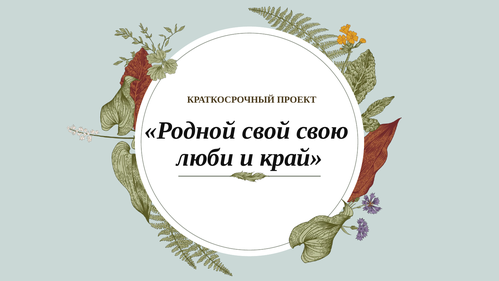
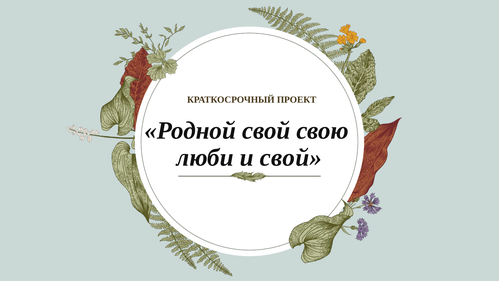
и край: край -> свой (291, 157)
